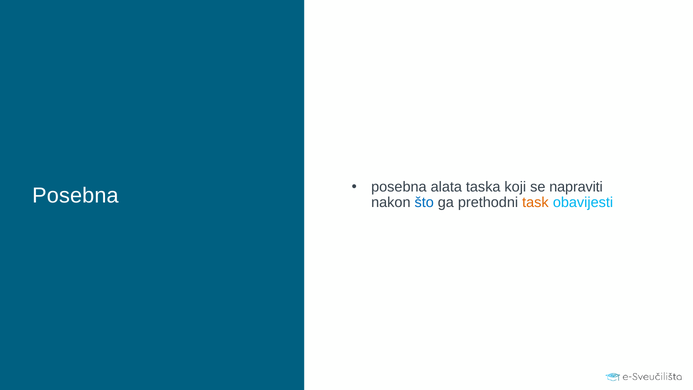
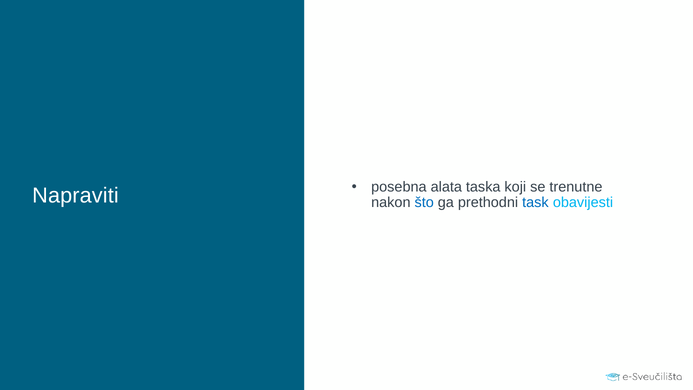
Posebna: Posebna -> Napraviti (75, 195)
napraviti: napraviti -> trenutne (576, 187)
task colour: orange -> blue (535, 203)
